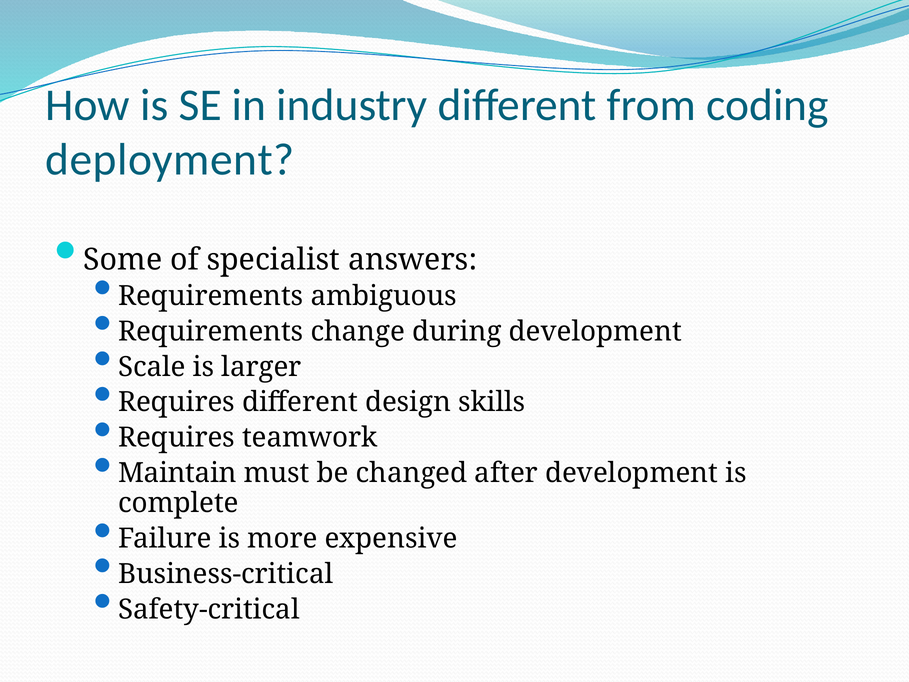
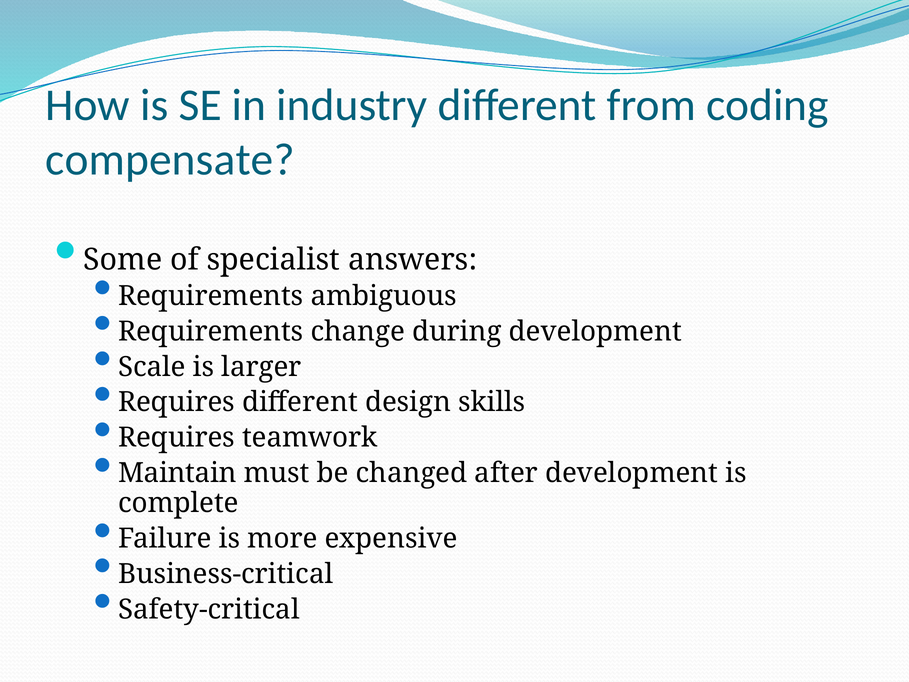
deployment: deployment -> compensate (170, 160)
